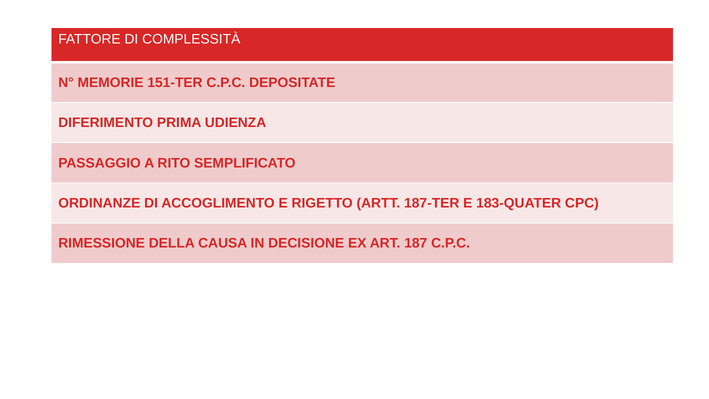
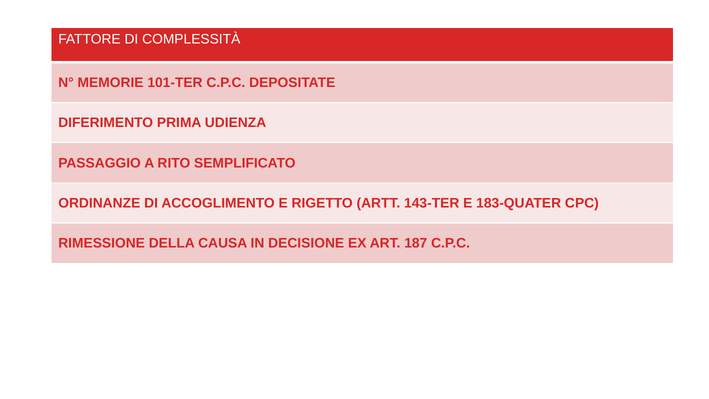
151-TER: 151-TER -> 101-TER (175, 83)
187-TER: 187-TER -> 143-TER (432, 203)
